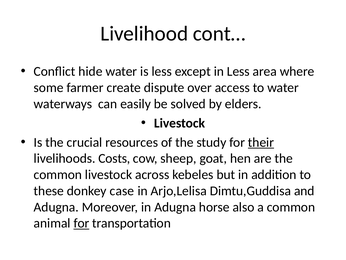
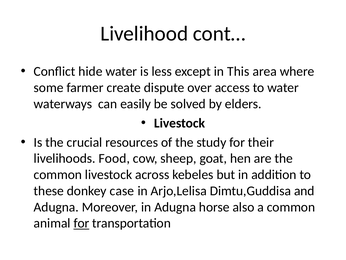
in Less: Less -> This (238, 71)
their underline: present -> none (261, 142)
Costs: Costs -> Food (114, 158)
